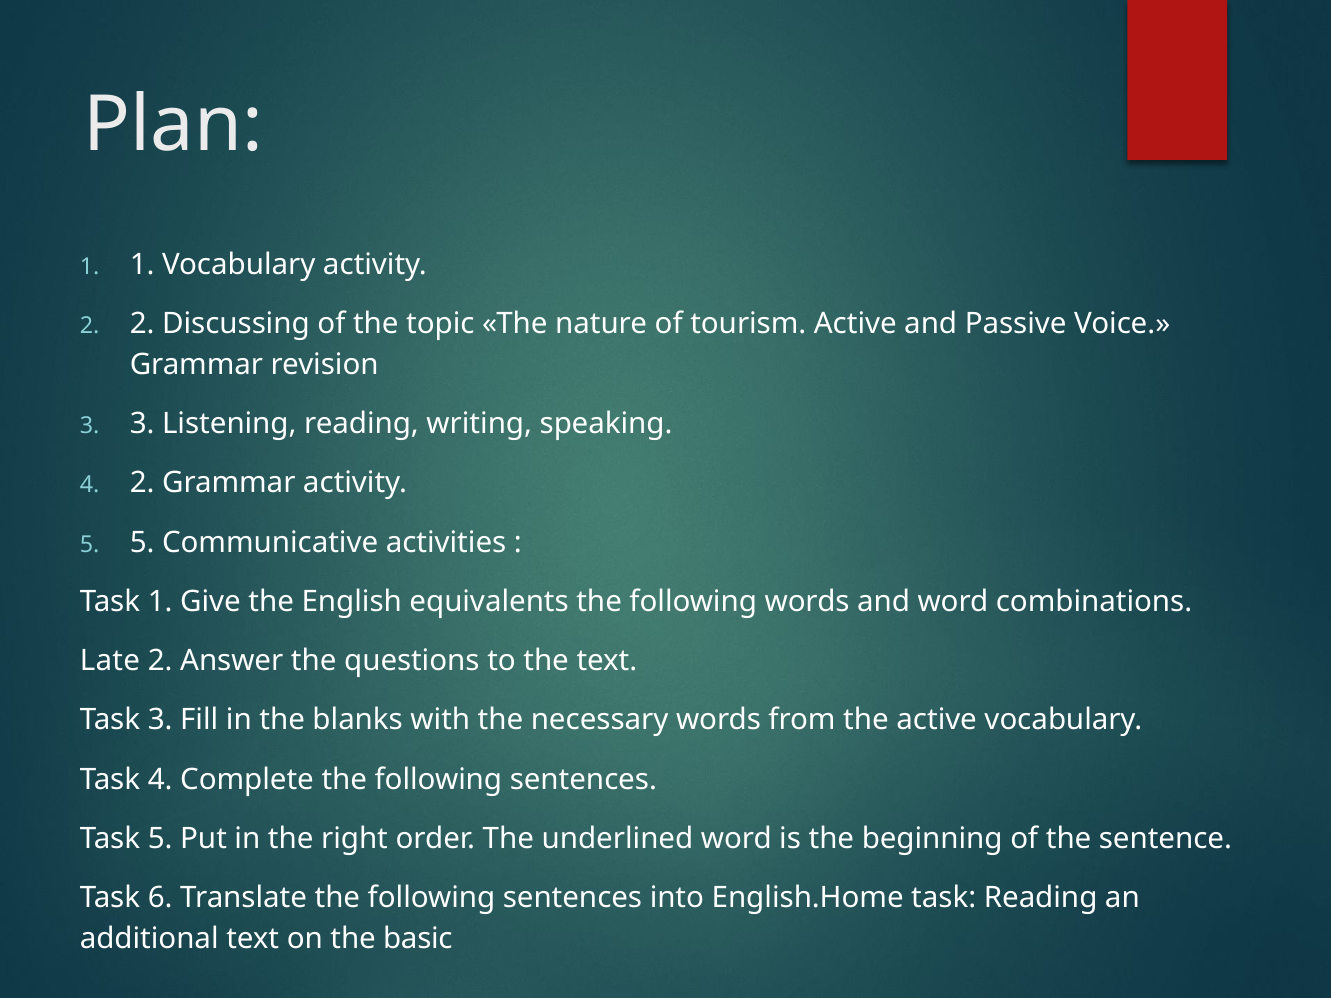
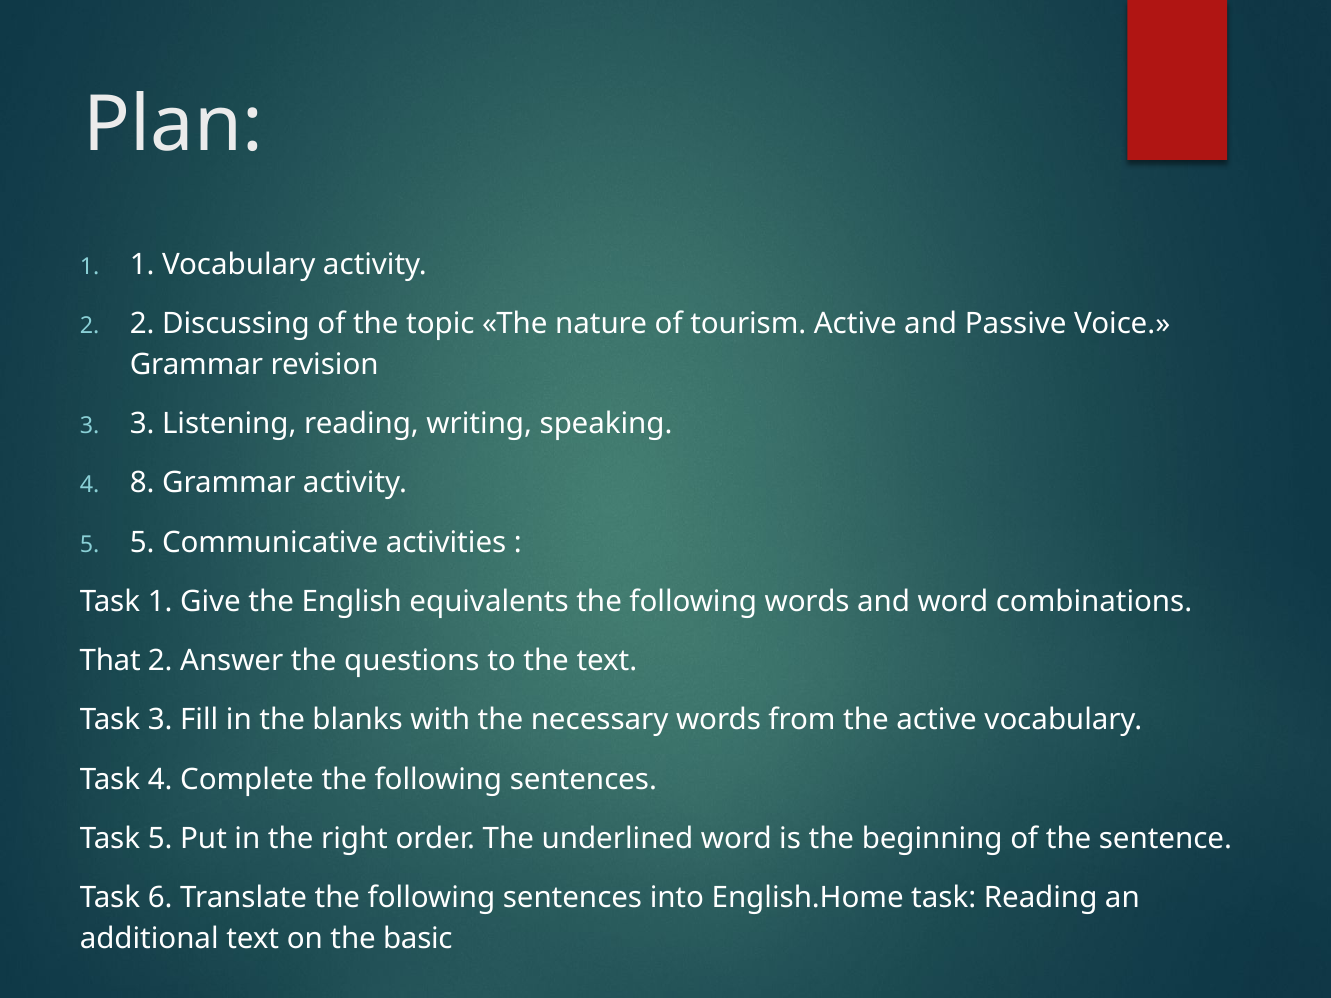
4 2: 2 -> 8 (142, 483)
Late: Late -> That (110, 661)
